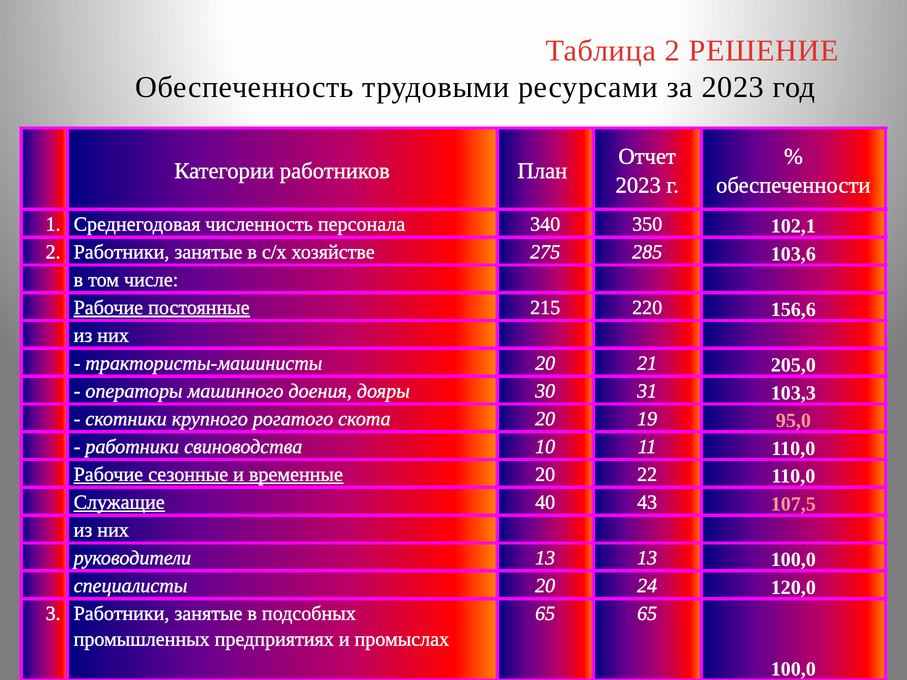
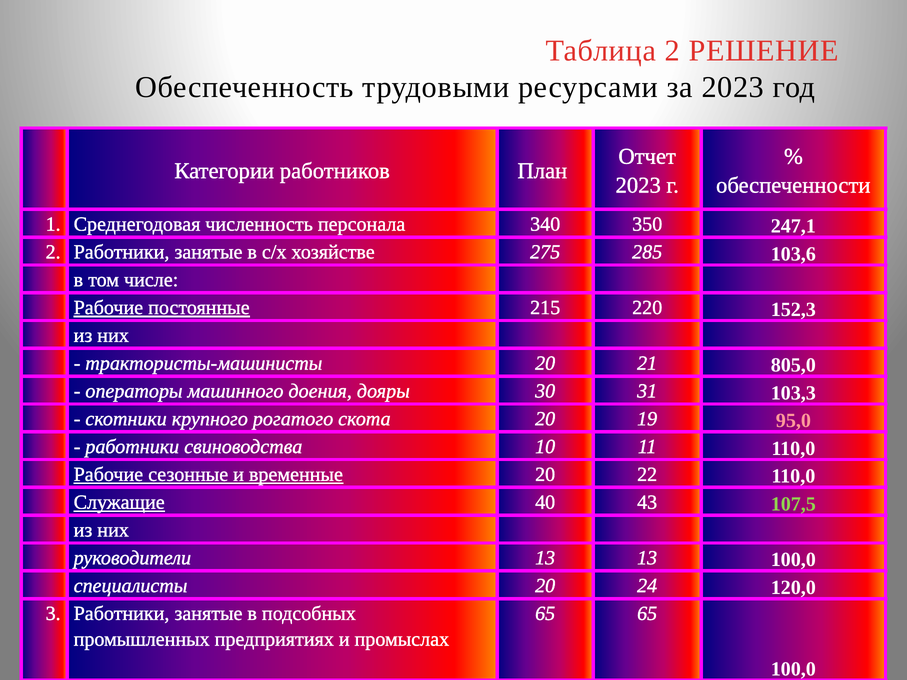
102,1: 102,1 -> 247,1 (793, 226)
156,6: 156,6 -> 152,3 (793, 310)
205,0: 205,0 -> 805,0 (793, 365)
107,5 colour: pink -> light green (793, 504)
